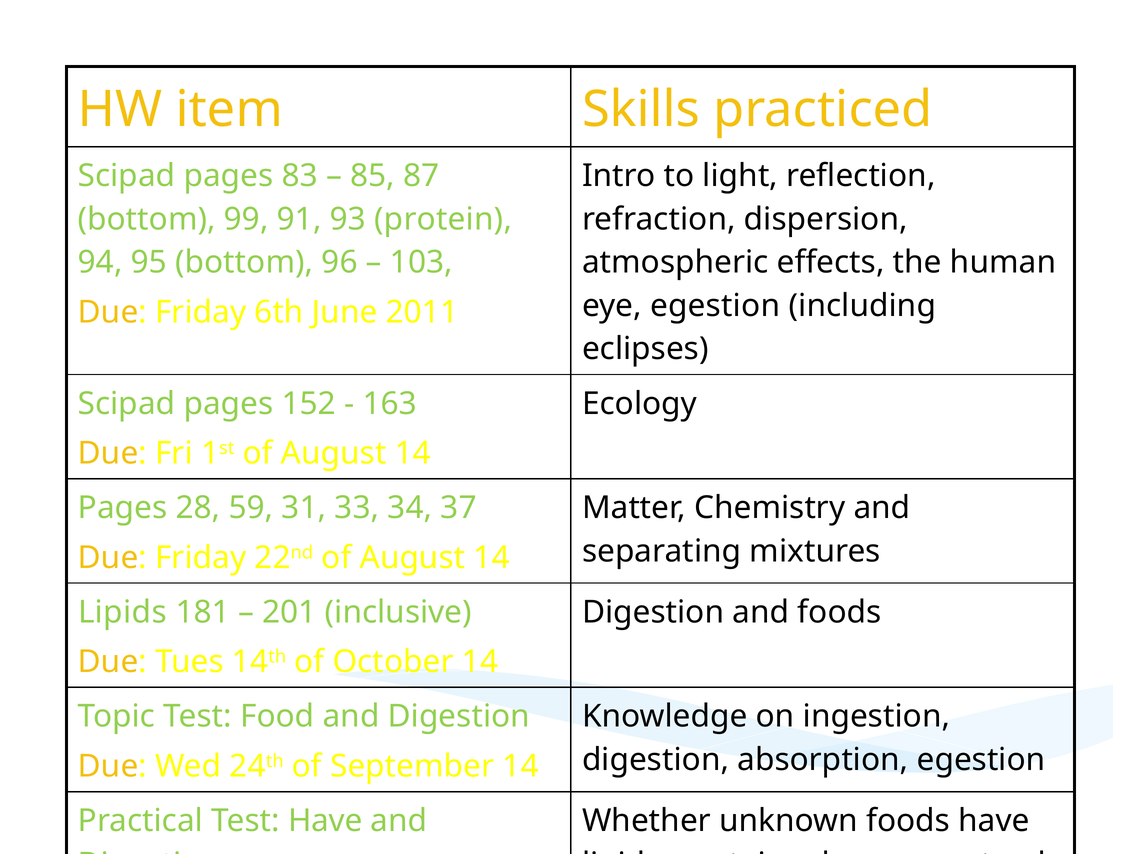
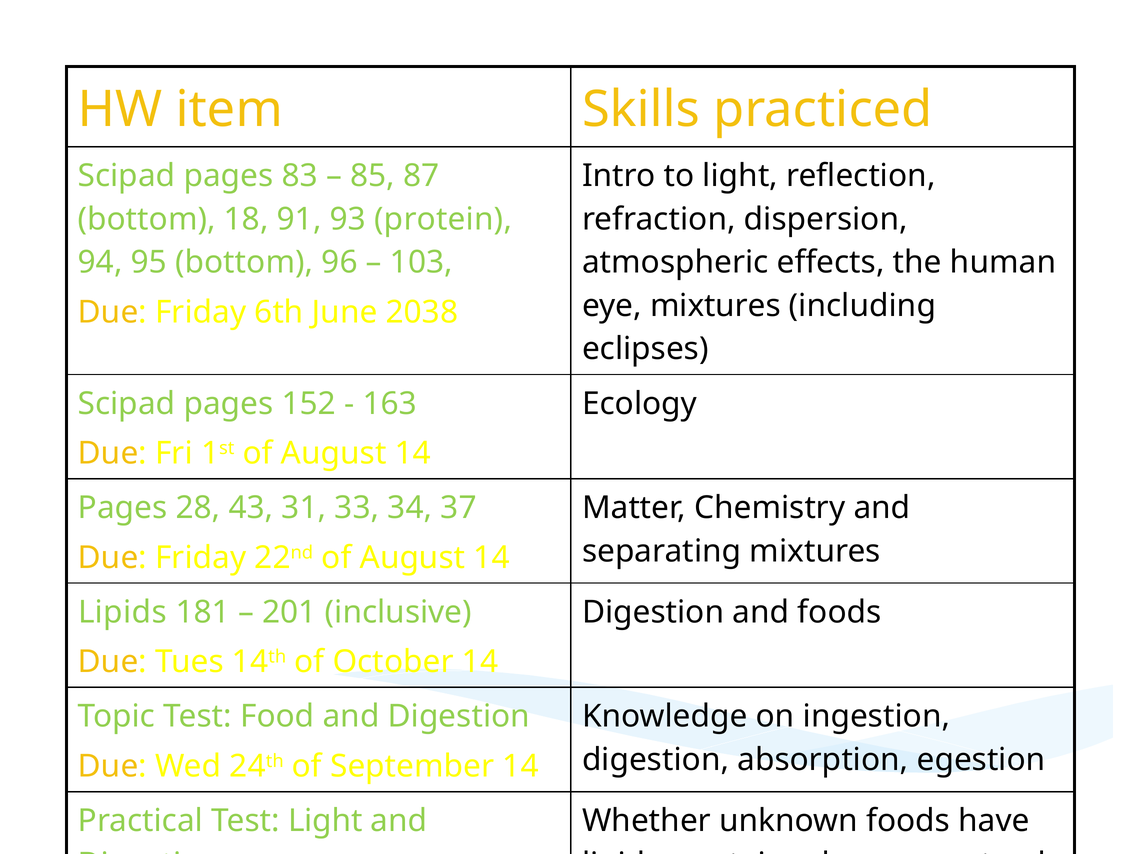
99: 99 -> 18 (246, 219)
eye egestion: egestion -> mixtures (715, 306)
2011: 2011 -> 2038 (422, 312)
59: 59 -> 43 (251, 508)
Test Have: Have -> Light (325, 821)
